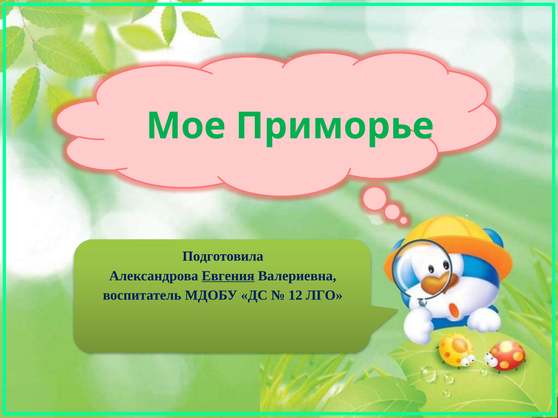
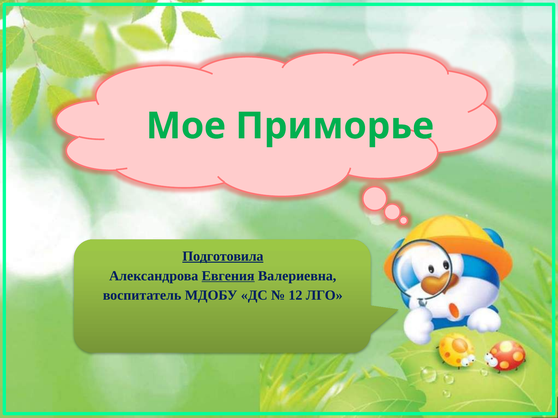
Подготовила underline: none -> present (223, 257)
